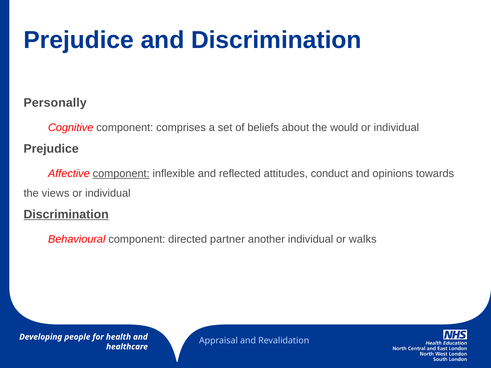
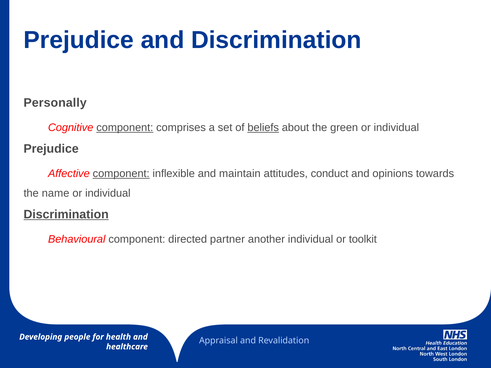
component underline: none -> present (125, 128)
beliefs underline: none -> present (263, 128)
would: would -> green (344, 128)
reflected: reflected -> maintain (240, 174)
views: views -> name (56, 193)
walks: walks -> toolkit (363, 239)
